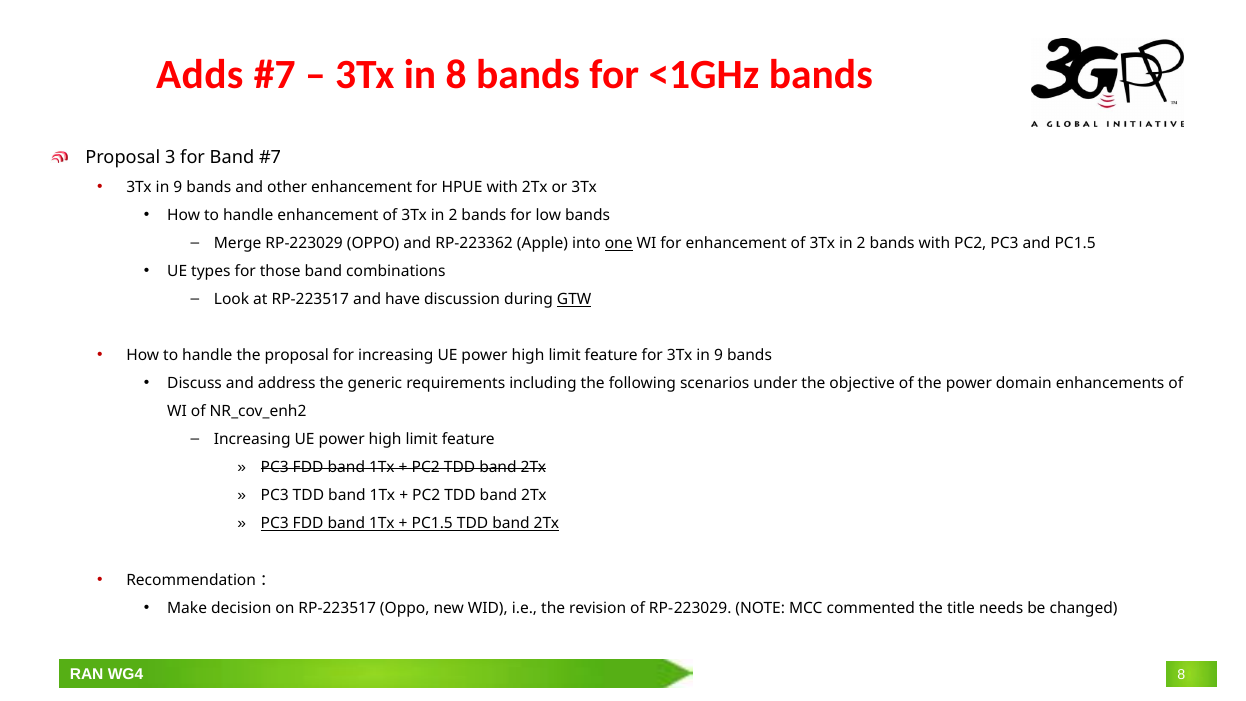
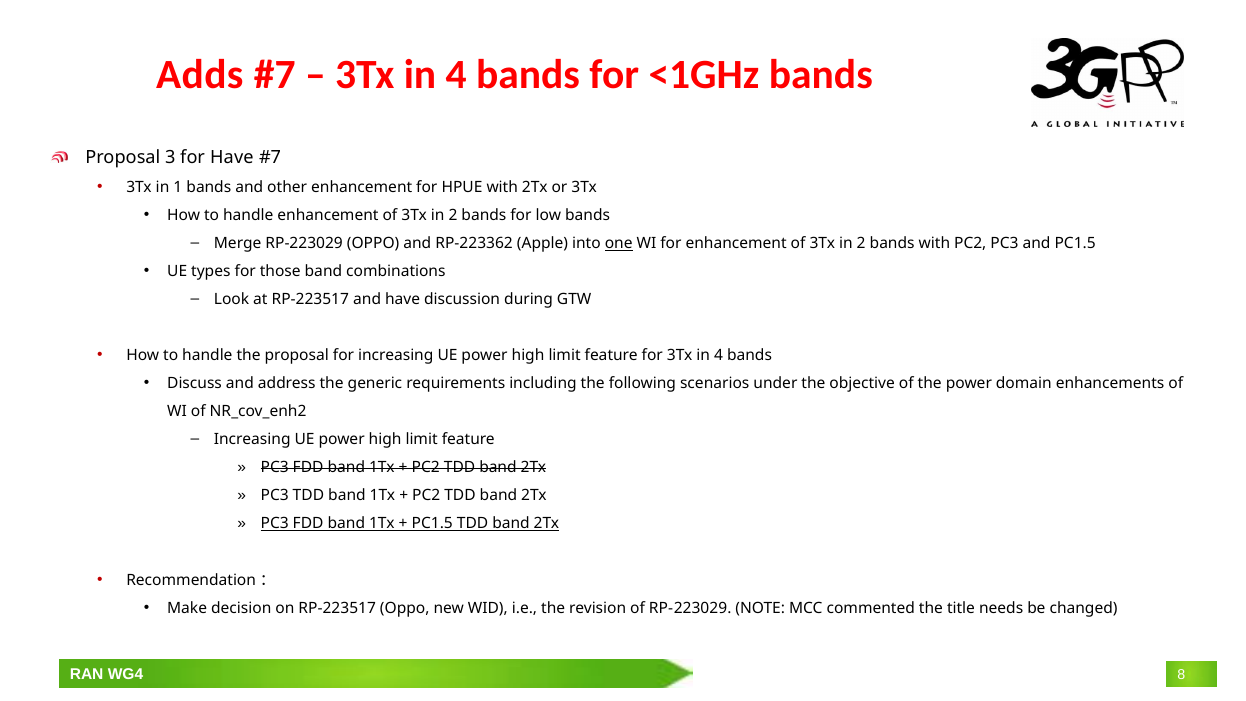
8: 8 -> 4 (456, 75)
for Band: Band -> Have (232, 158)
9: 9 -> 1 (178, 187)
GTW underline: present -> none (574, 299)
for 3Tx in 9: 9 -> 4 (719, 355)
